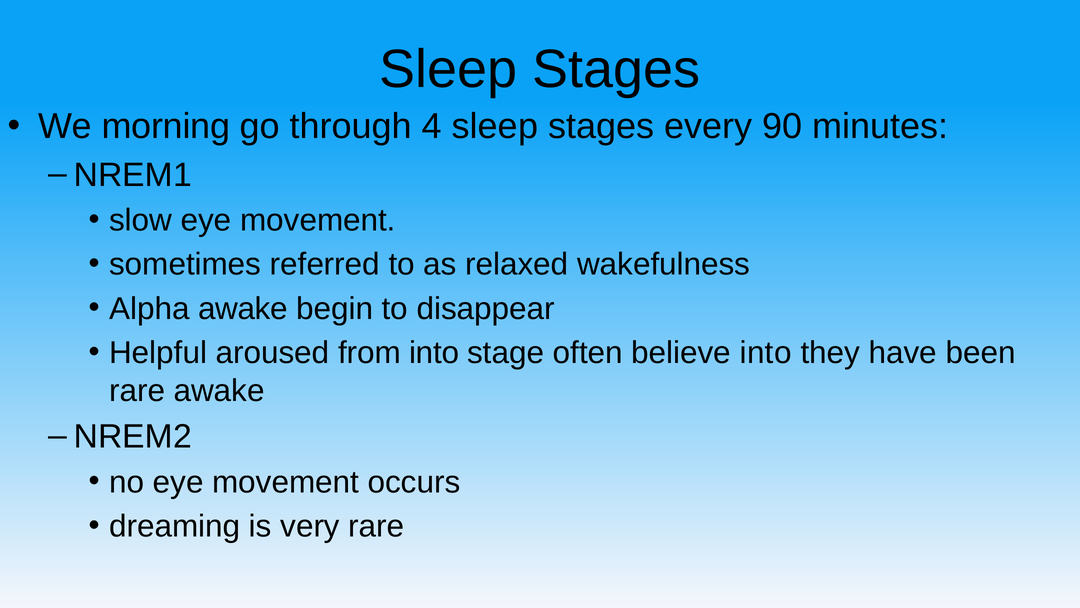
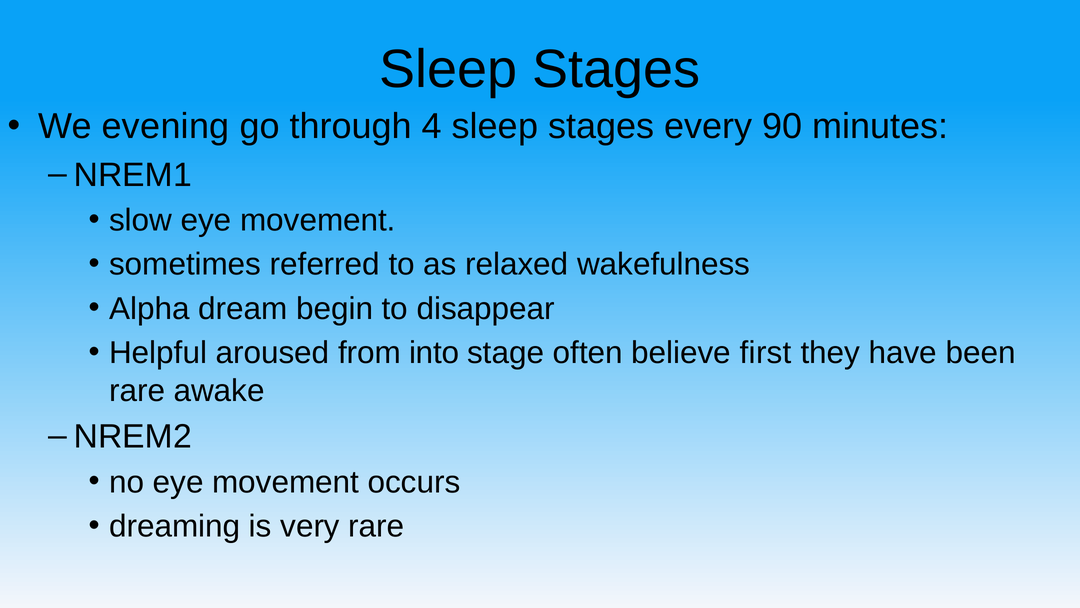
morning: morning -> evening (166, 126)
Alpha awake: awake -> dream (243, 308)
believe into: into -> first (766, 353)
